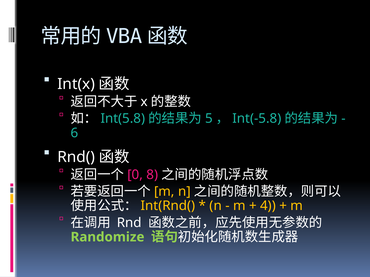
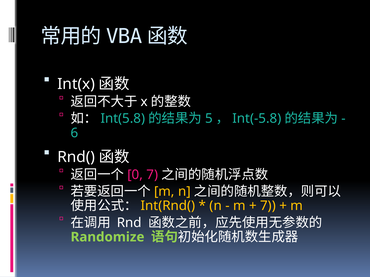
8: 8 -> 7 (152, 175)
4: 4 -> 7 (268, 206)
